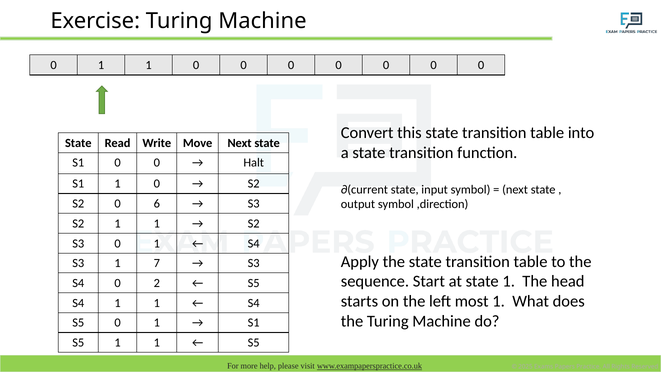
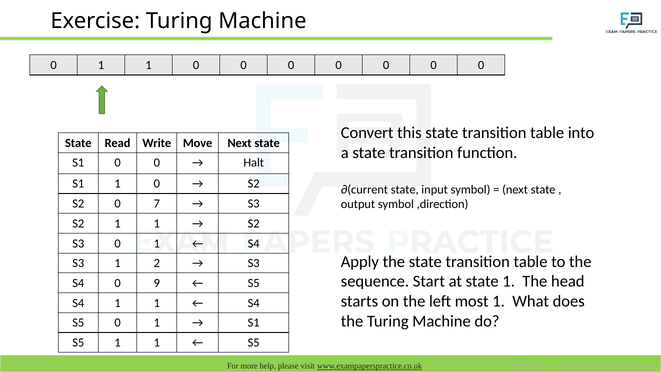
6: 6 -> 7 (157, 204)
7: 7 -> 2 (157, 263)
2: 2 -> 9 (157, 283)
